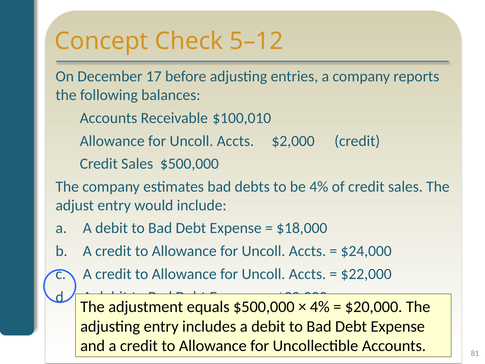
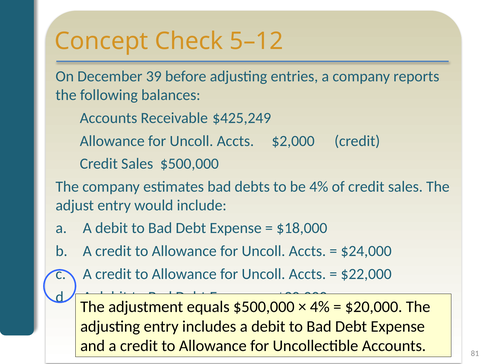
17: 17 -> 39 (154, 76)
$100,010: $100,010 -> $425,249 (242, 118)
